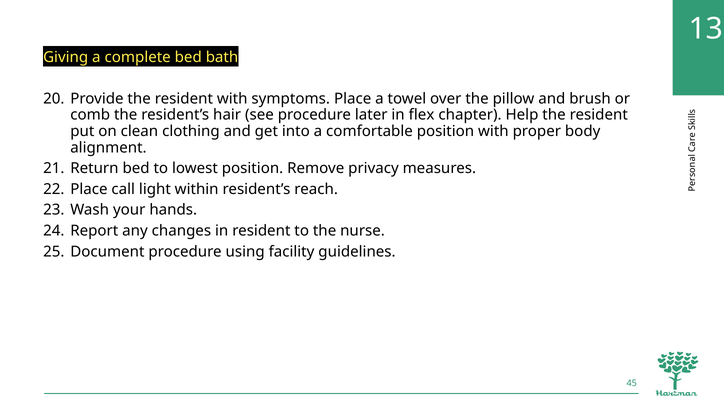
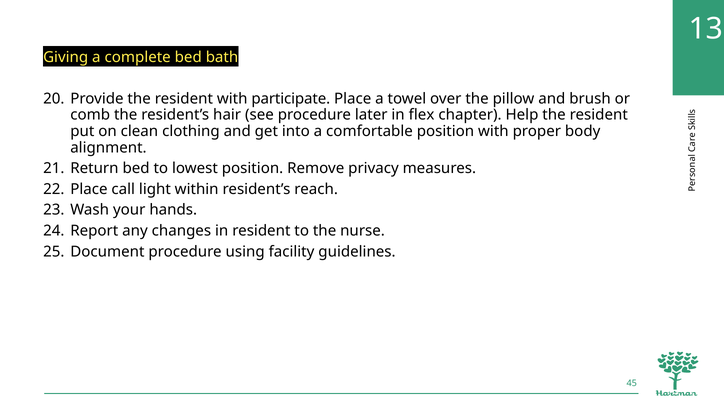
symptoms: symptoms -> participate (291, 99)
